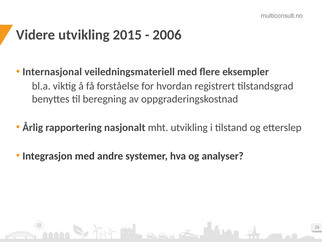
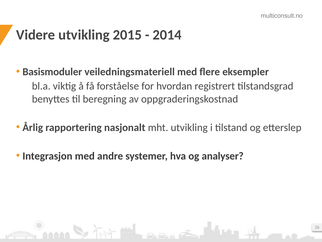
2006: 2006 -> 2014 (167, 35)
Internasjonal: Internasjonal -> Basismoduler (52, 72)
